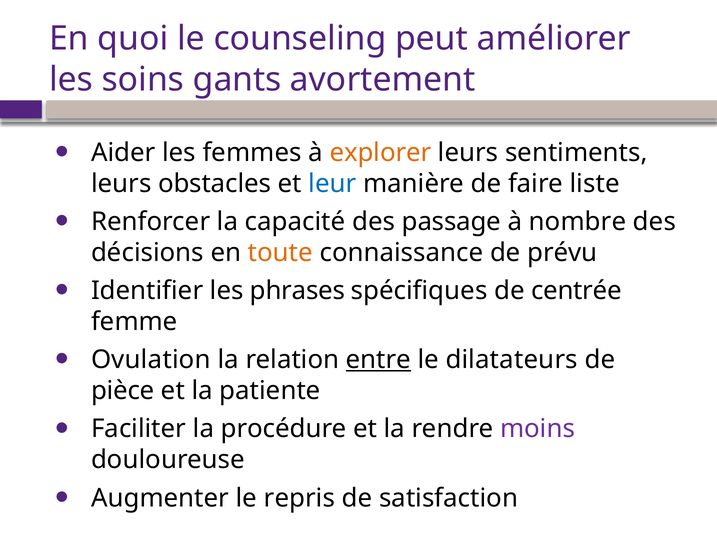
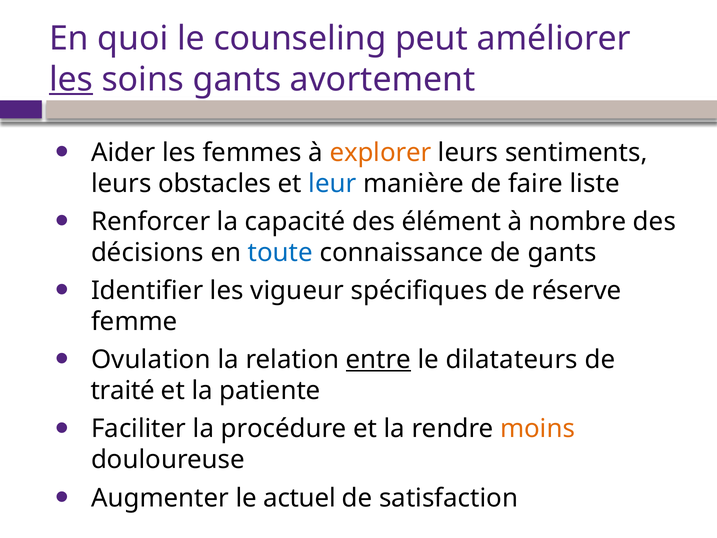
les underline: none -> present (71, 79)
passage: passage -> élément (451, 221)
toute colour: orange -> blue (280, 253)
de prévu: prévu -> gants (562, 253)
phrases: phrases -> vigueur (297, 291)
centrée: centrée -> réserve (576, 291)
pièce: pièce -> traité (123, 391)
moins colour: purple -> orange (537, 429)
repris: repris -> actuel (300, 498)
